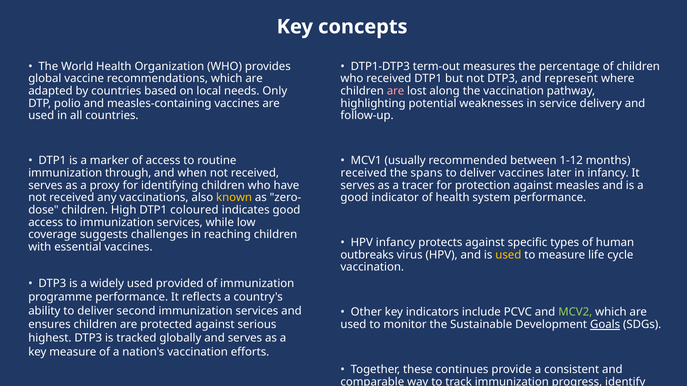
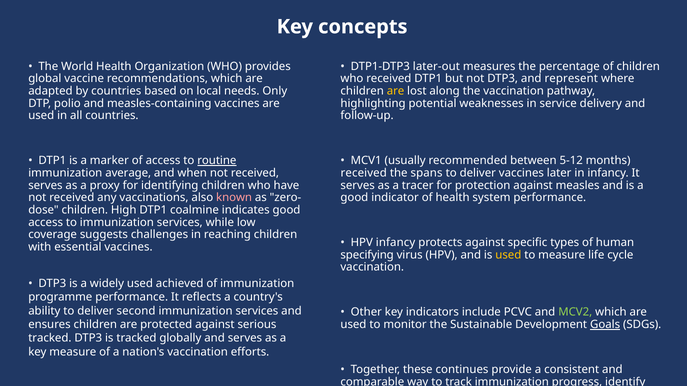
term-out: term-out -> later-out (436, 66)
are colour: pink -> yellow (396, 91)
routine underline: none -> present (217, 161)
1-12: 1-12 -> 5-12 (571, 161)
through: through -> average (128, 173)
known colour: yellow -> pink (234, 198)
coloured: coloured -> coalmine (195, 210)
outbreaks: outbreaks -> specifying (367, 255)
provided: provided -> achieved (180, 284)
highest: highest -> tracked (50, 339)
